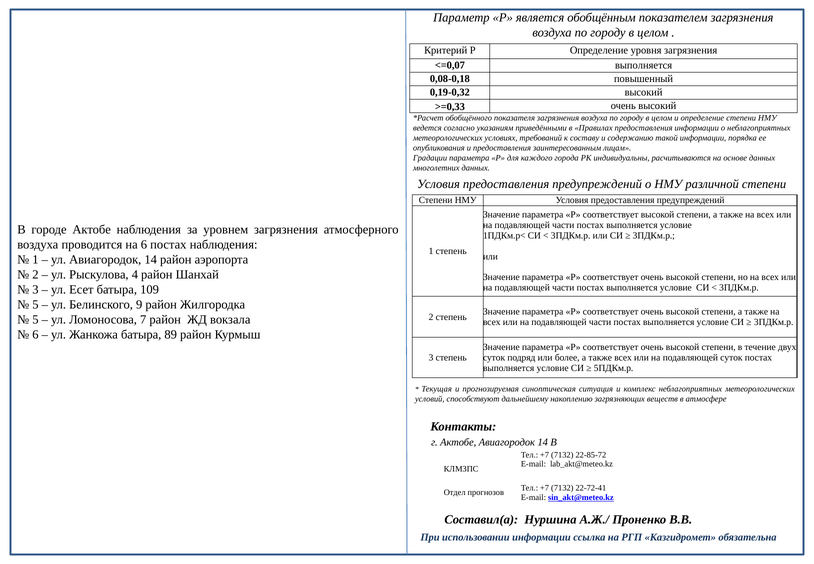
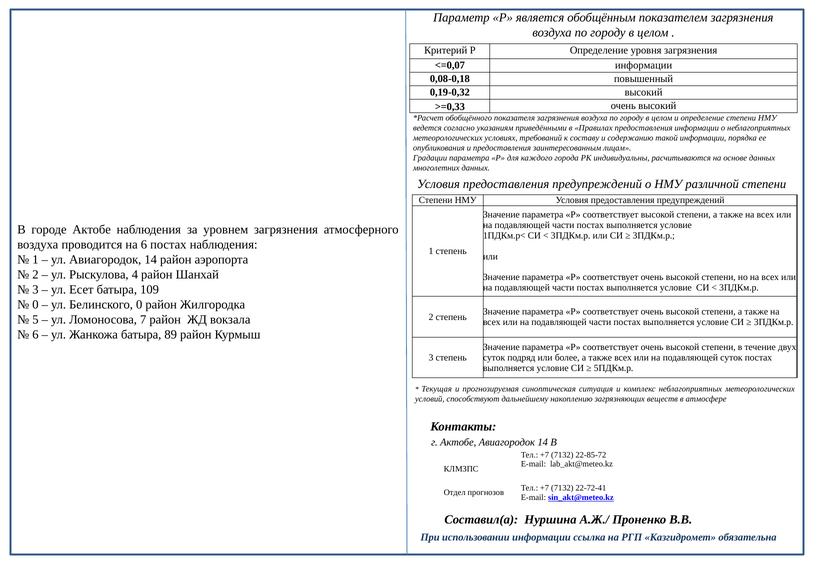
<=0,07 выполняется: выполняется -> информации (644, 65)
5: 5 -> 0 (35, 304)
Белинского 9: 9 -> 0 (139, 304)
